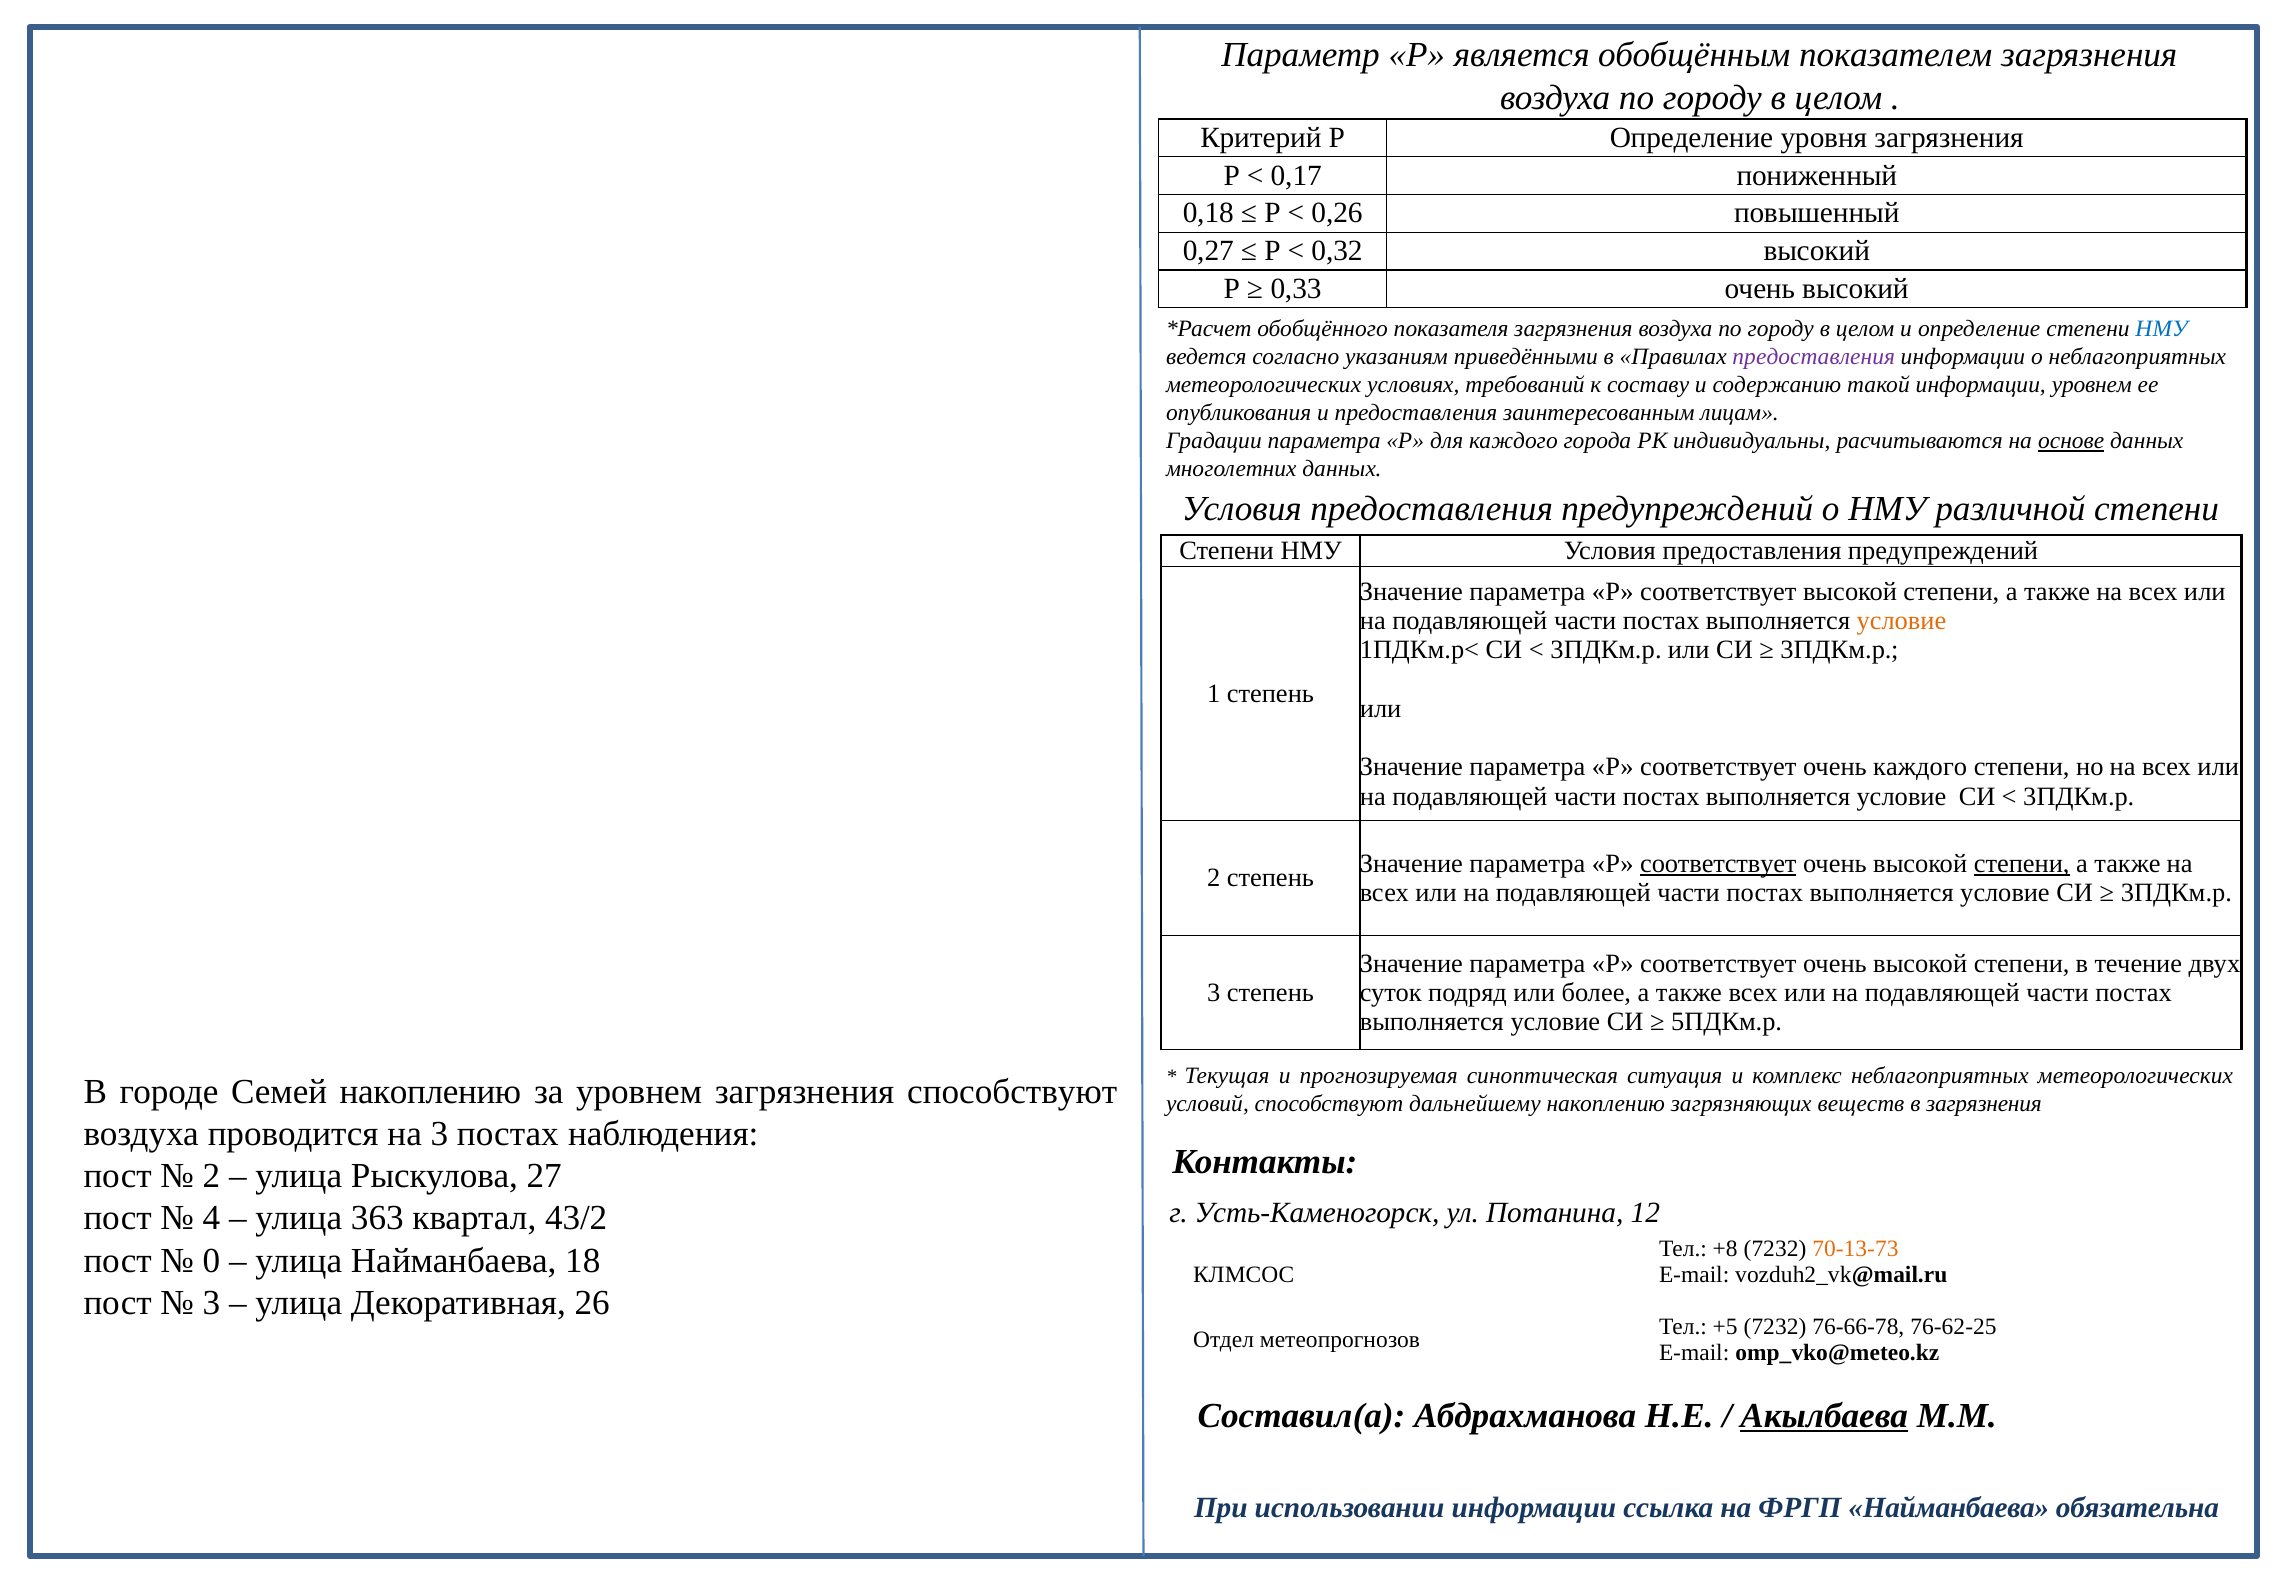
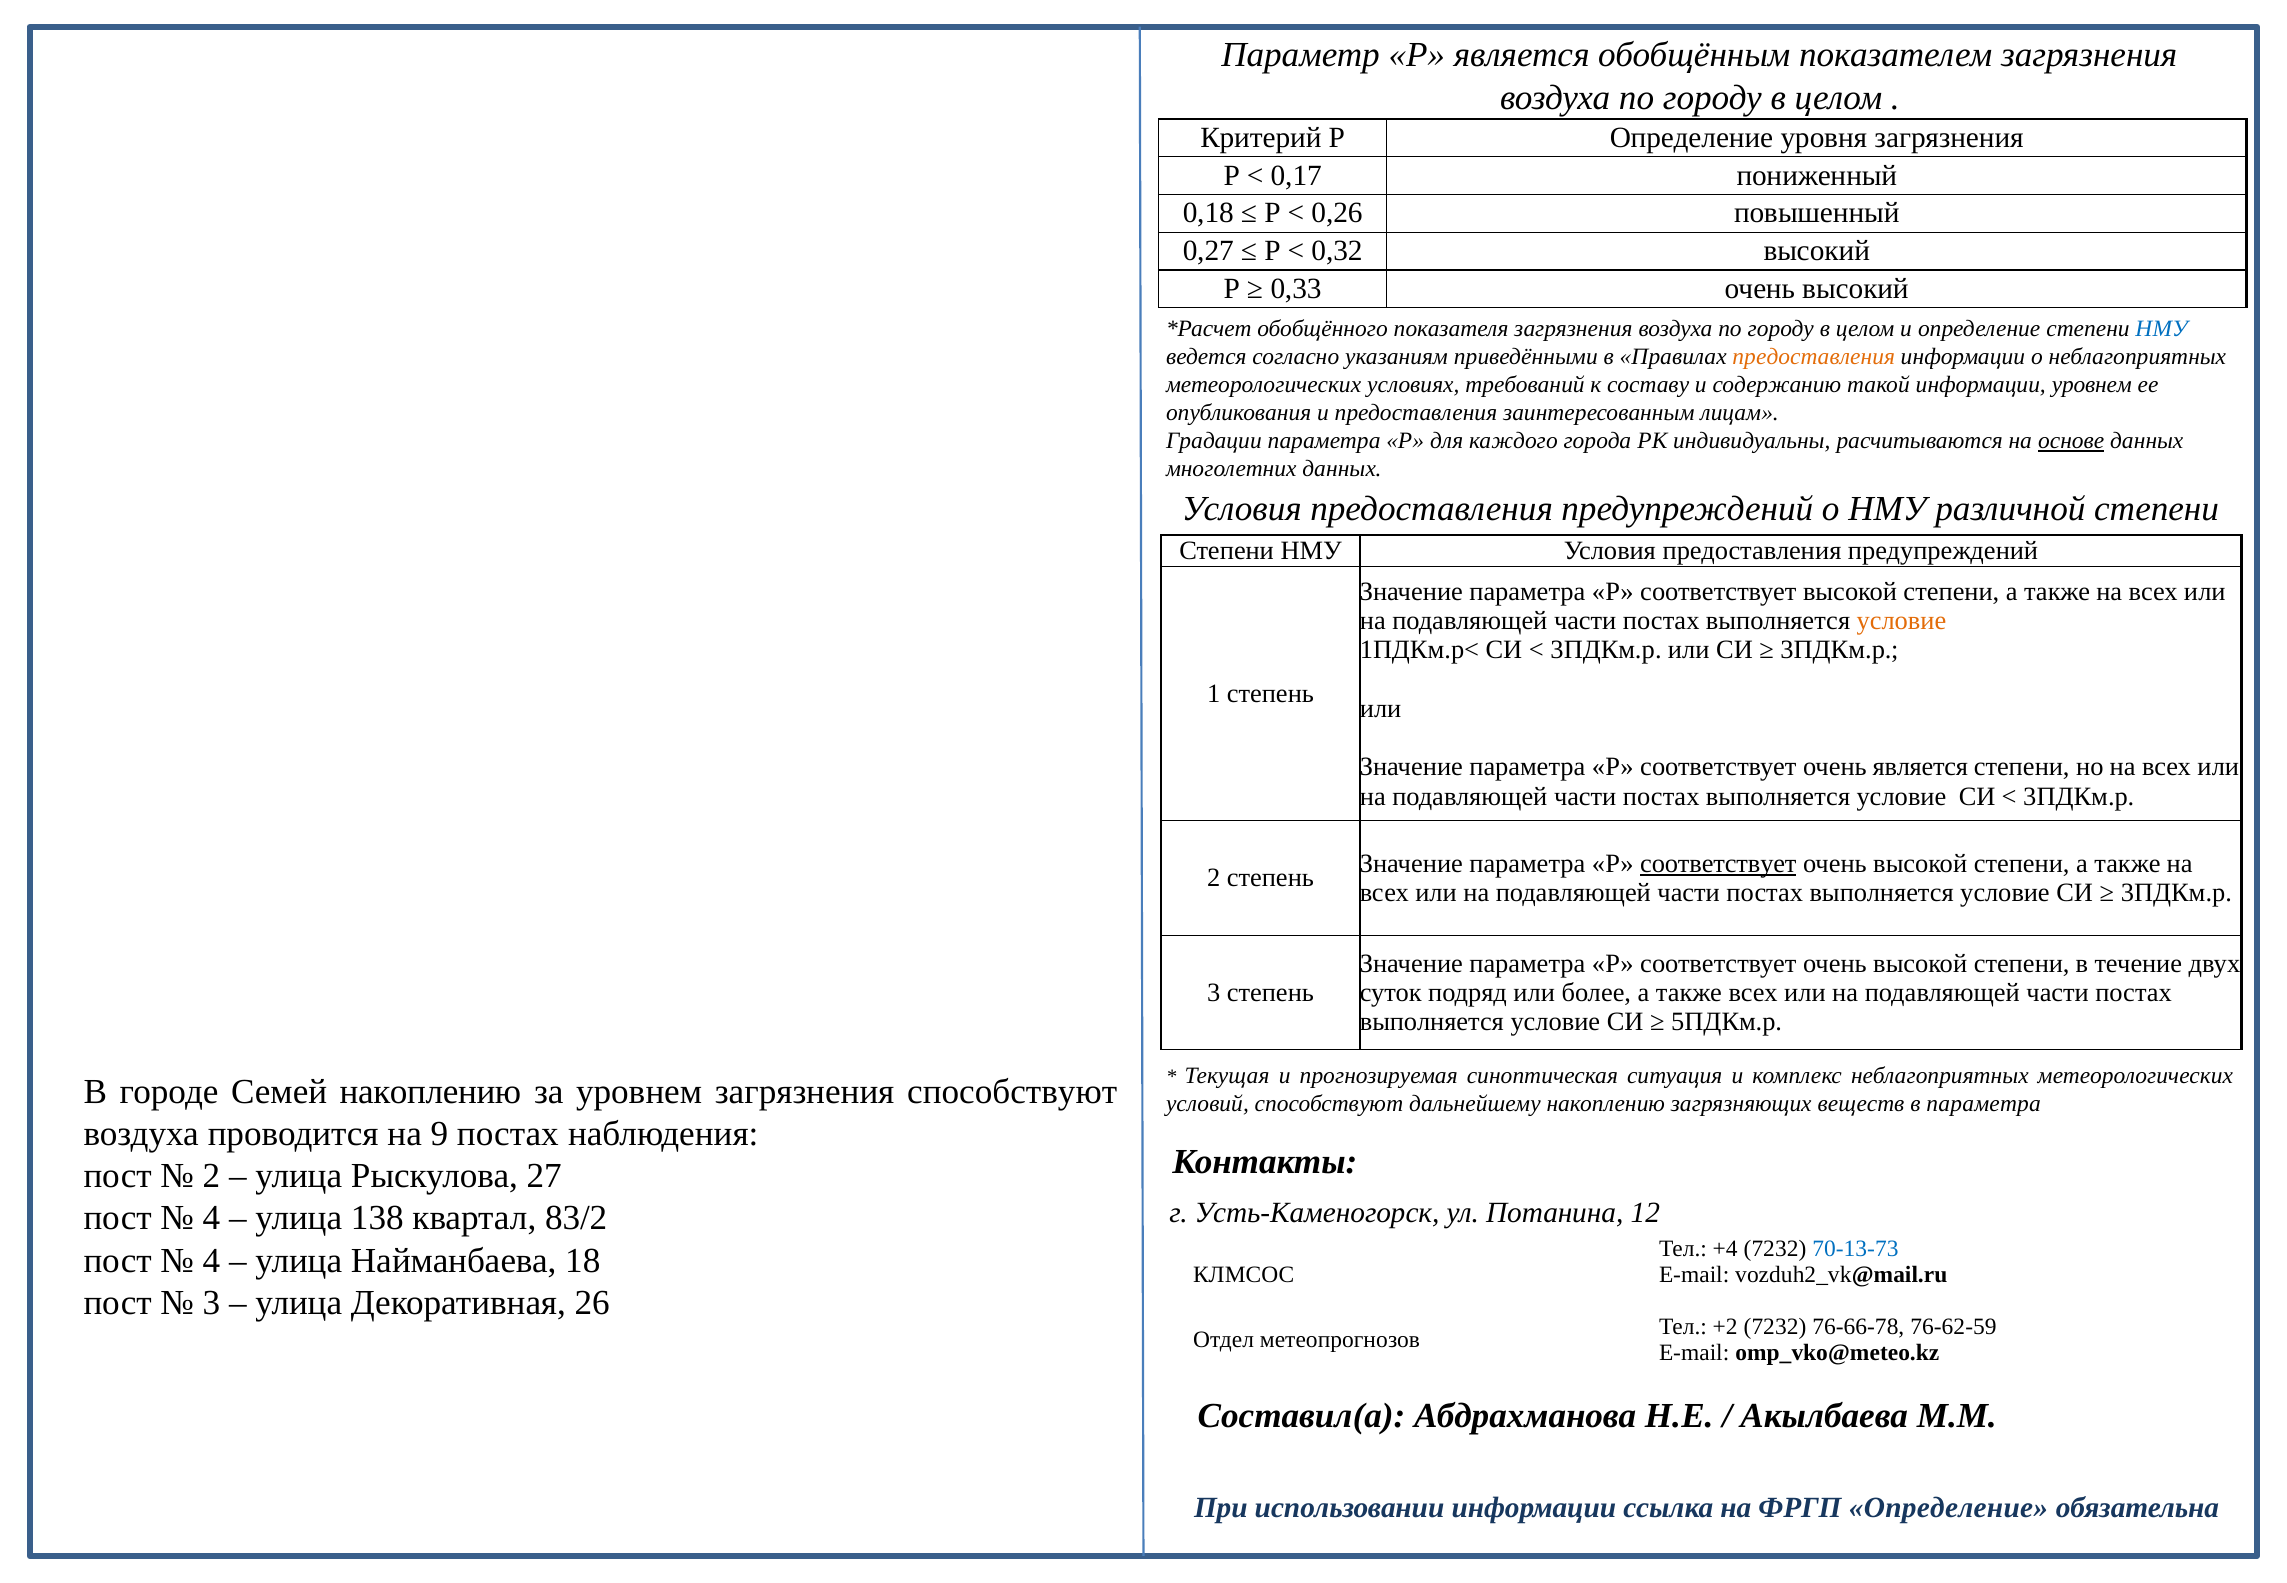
предоставления colour: purple -> orange (1814, 357)
очень каждого: каждого -> является (1920, 767)
степени underline: present -> none (2022, 864)
в загрязнения: загрязнения -> параметра (1984, 1104)
на 3: 3 -> 9 (439, 1134)
363: 363 -> 138 (377, 1219)
43/2: 43/2 -> 83/2 (576, 1219)
+8: +8 -> +4 (1725, 1249)
70-13-73 colour: orange -> blue (1855, 1249)
0: 0 -> 4 (211, 1261)
+5: +5 -> +2 (1725, 1327)
76-62-25: 76-62-25 -> 76-62-59 (1953, 1327)
Акылбаева underline: present -> none (1824, 1416)
ФРГП Найманбаева: Найманбаева -> Определение (1948, 1508)
